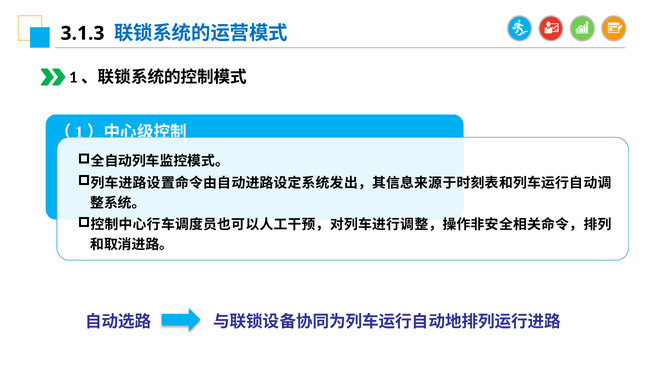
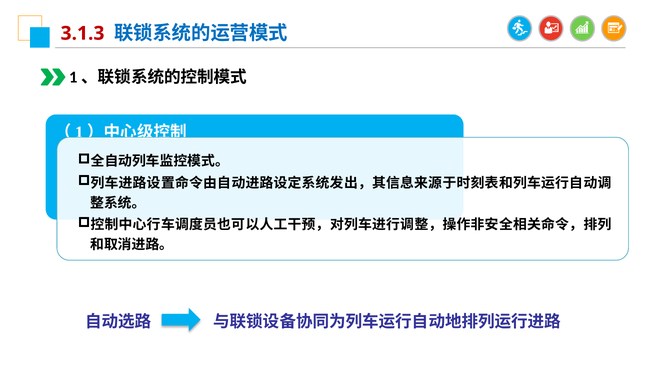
3.1.3 colour: black -> red (83, 33)
